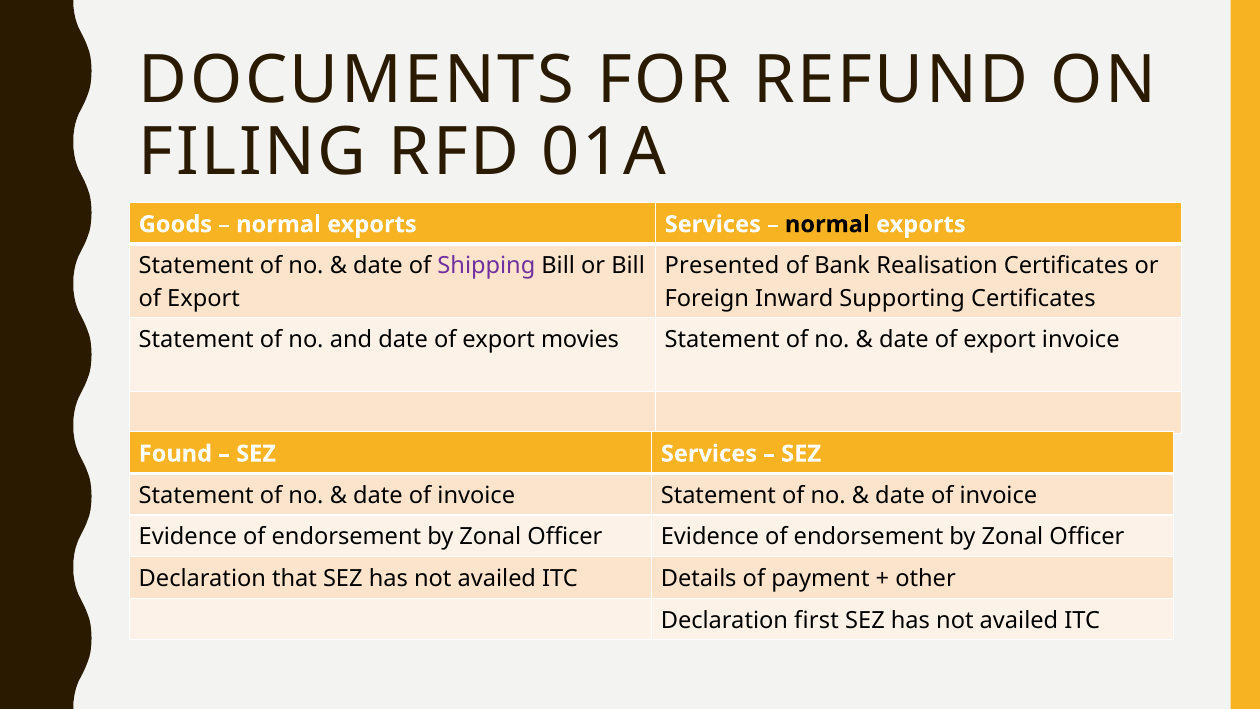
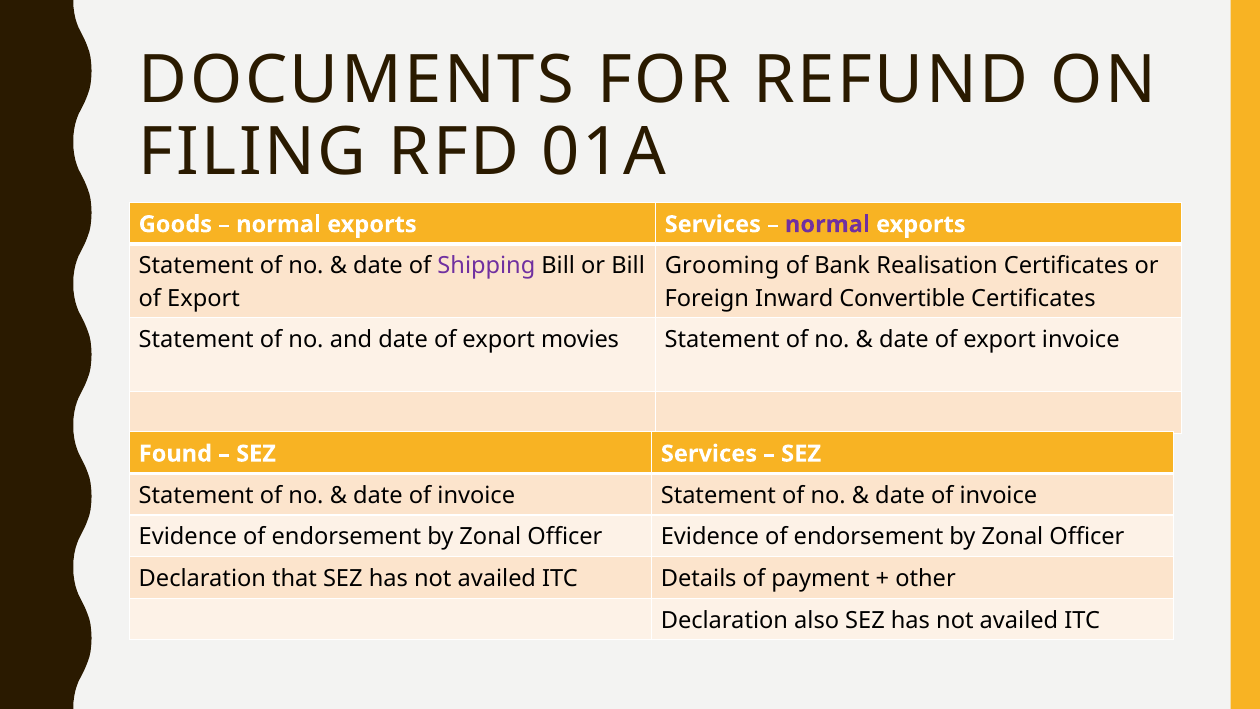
normal colour: black -> purple (827, 224)
Presented: Presented -> Grooming (722, 266)
Supporting: Supporting -> Convertible (902, 298)
first: first -> also (817, 620)
